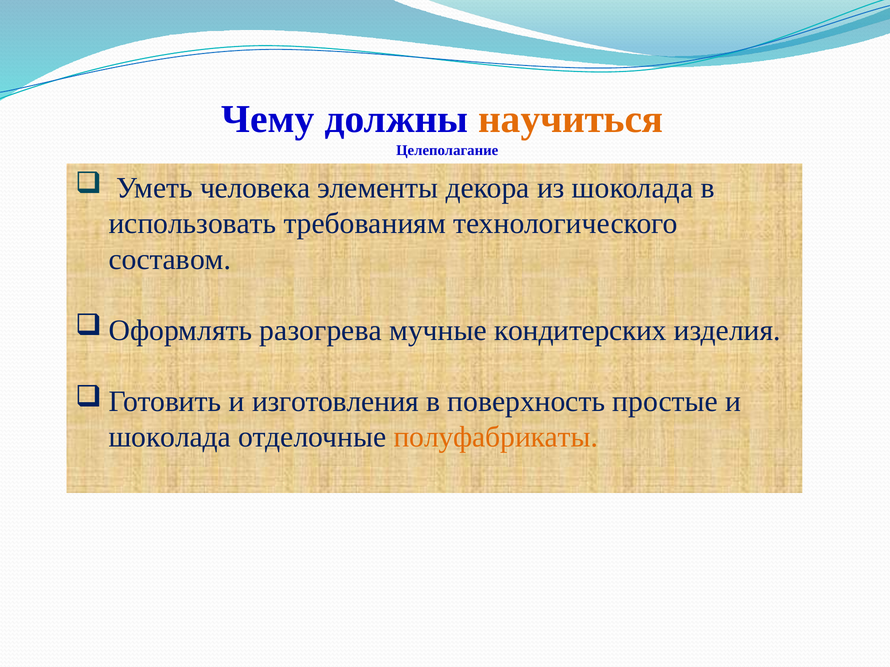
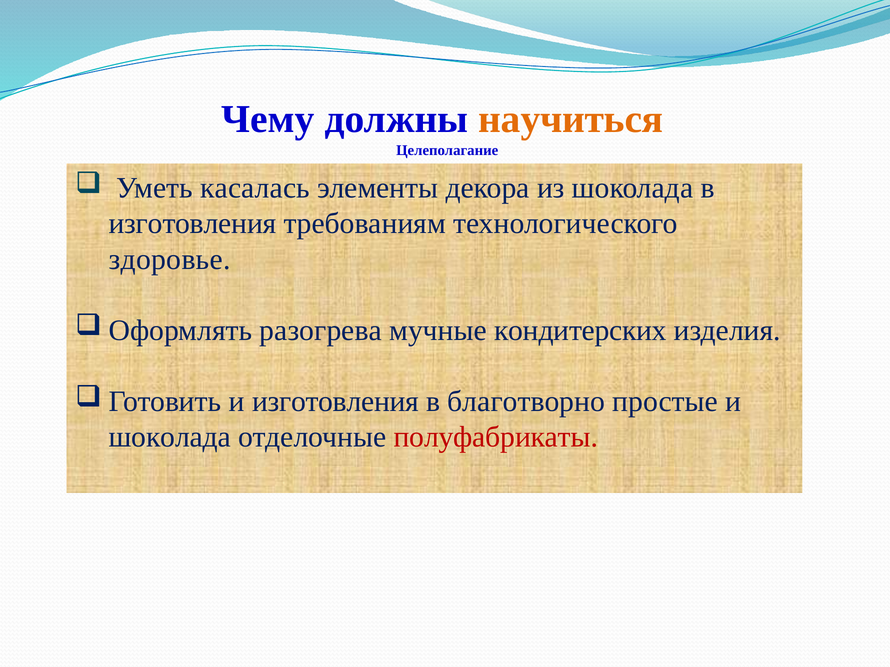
человека: человека -> касалась (255, 188)
использовать: использовать -> изготовления (193, 224)
составом: составом -> здоровье (170, 259)
поверхность: поверхность -> благотворно (526, 402)
полуфабрикаты colour: orange -> red (496, 437)
